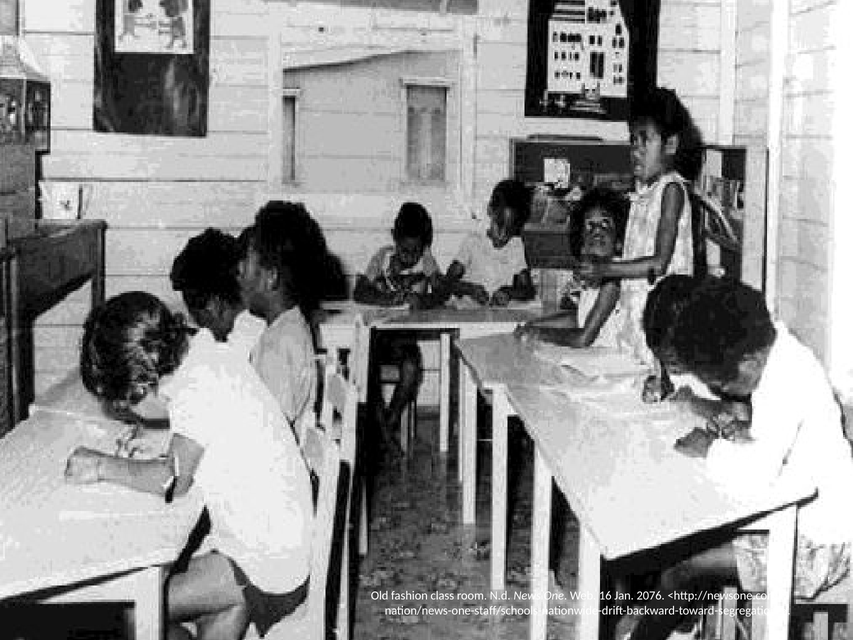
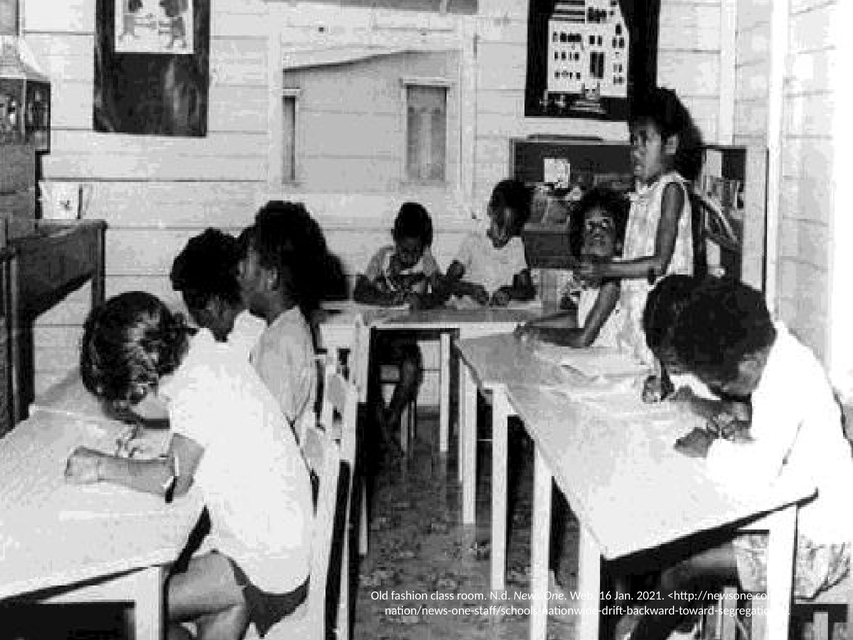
2076: 2076 -> 2021 (651, 595)
